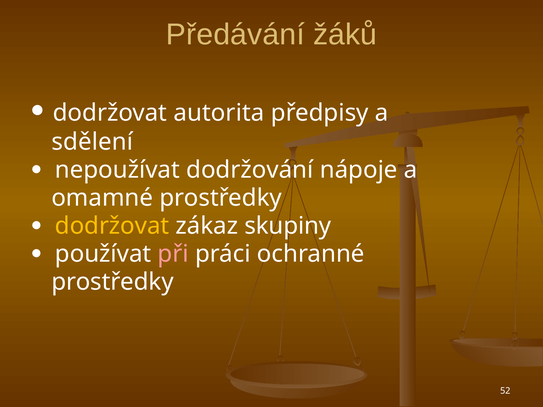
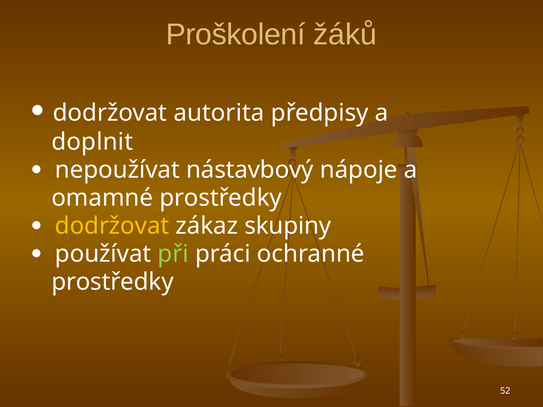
Předávání: Předávání -> Proškolení (236, 34)
sdělení: sdělení -> doplnit (92, 142)
dodržování: dodržování -> nástavbový (250, 170)
při colour: pink -> light green (173, 254)
